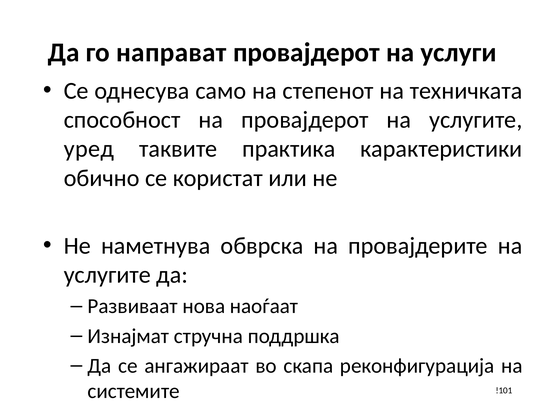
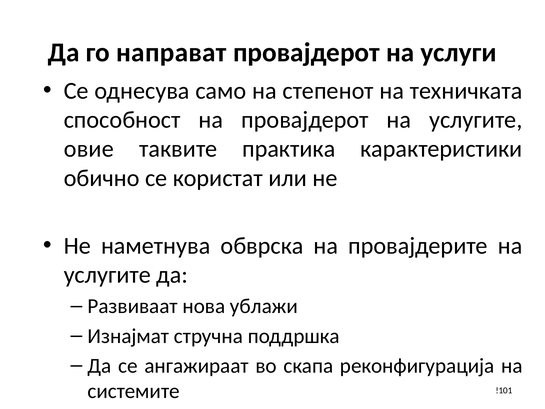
уред: уред -> овие (89, 149)
наоѓаат: наоѓаат -> ублажи (264, 306)
